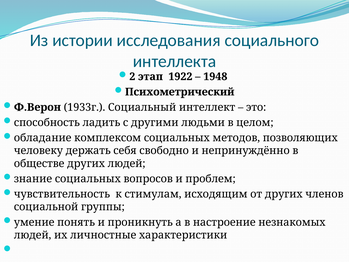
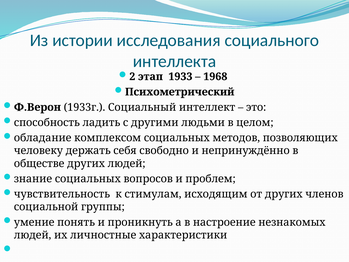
1922: 1922 -> 1933 (180, 77)
1948: 1948 -> 1968 (215, 77)
